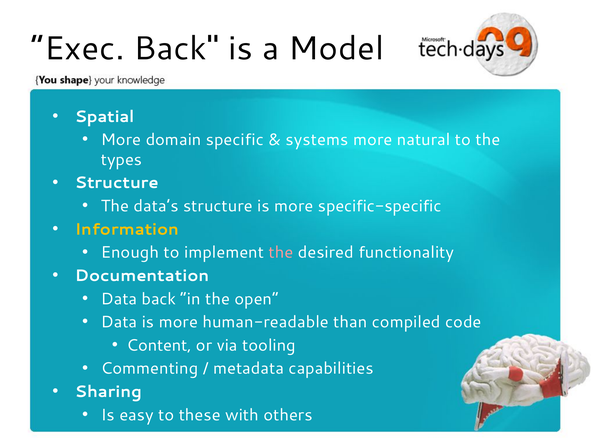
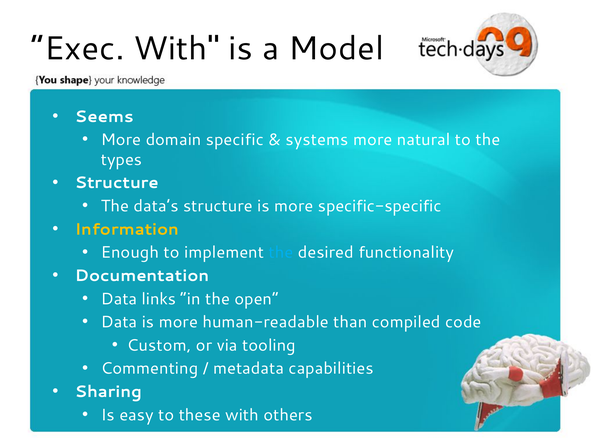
Exec Back: Back -> With (177, 48)
Spatial: Spatial -> Seems (104, 116)
the colour: pink -> light blue (281, 252)
Data back: back -> links (159, 298)
Content: Content -> Custom (159, 345)
